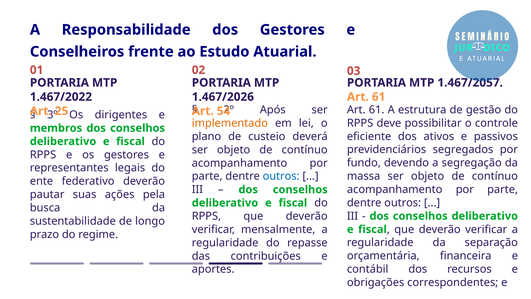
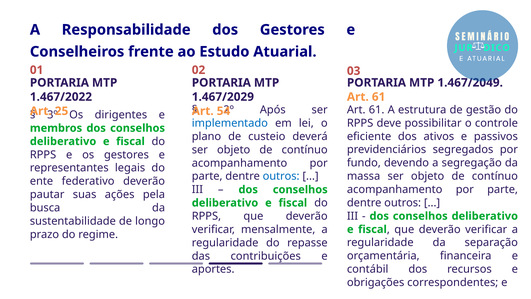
1.467/2057: 1.467/2057 -> 1.467/2049 (470, 83)
1.467/2026: 1.467/2026 -> 1.467/2029 (223, 97)
implementado colour: orange -> blue (230, 123)
